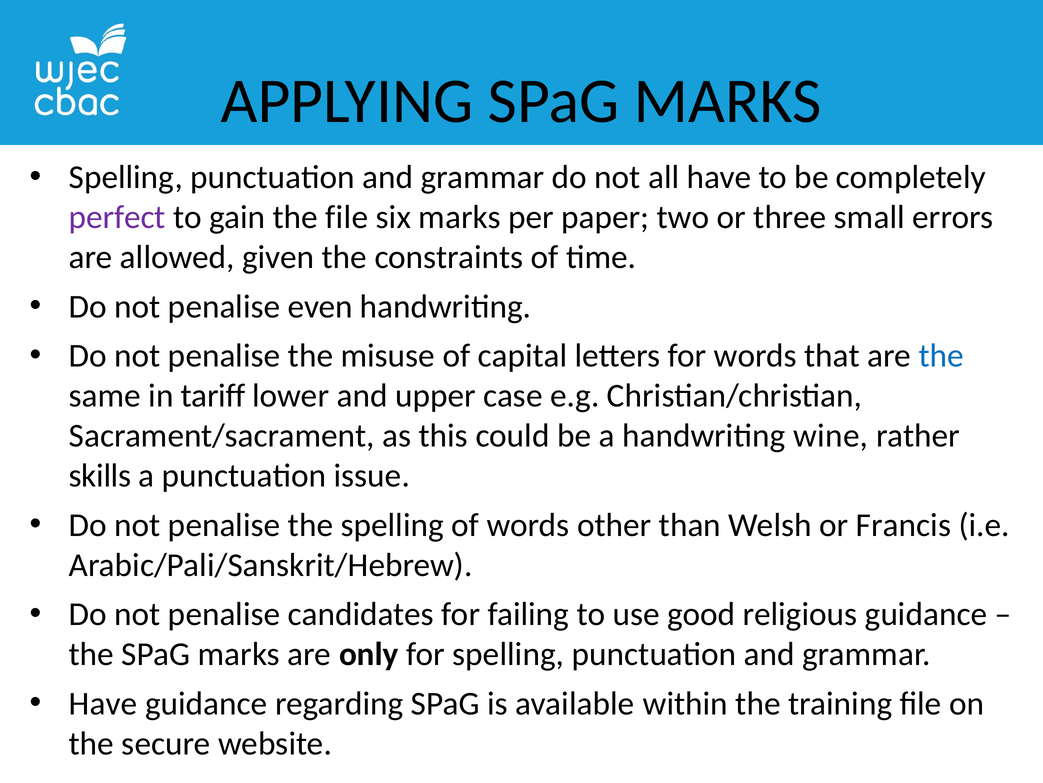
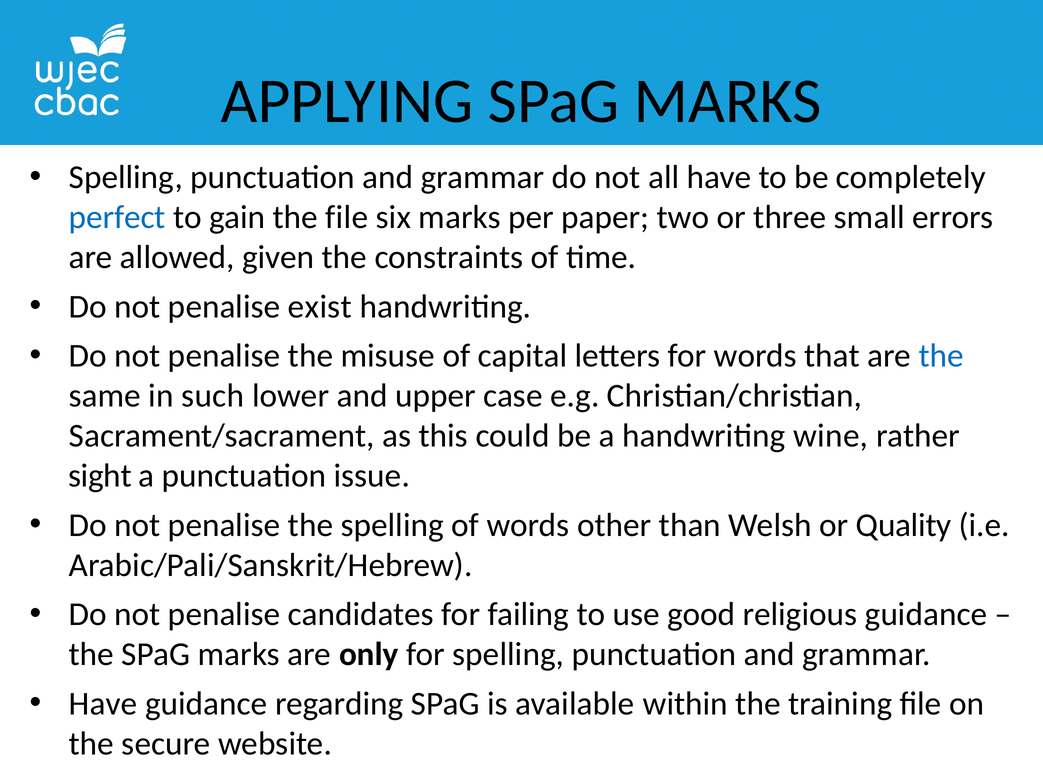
perfect colour: purple -> blue (117, 217)
even: even -> exist (320, 306)
tariff: tariff -> such (213, 395)
skills: skills -> sight (100, 475)
Francis: Francis -> Quality (904, 525)
